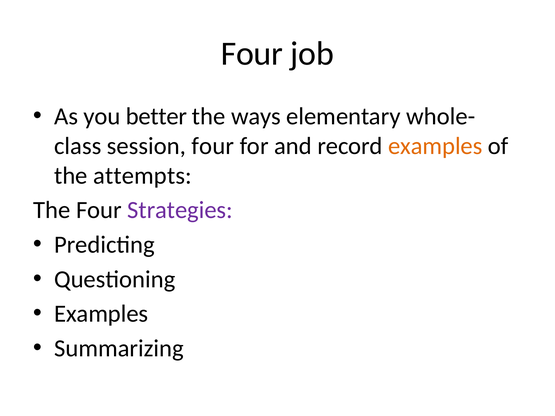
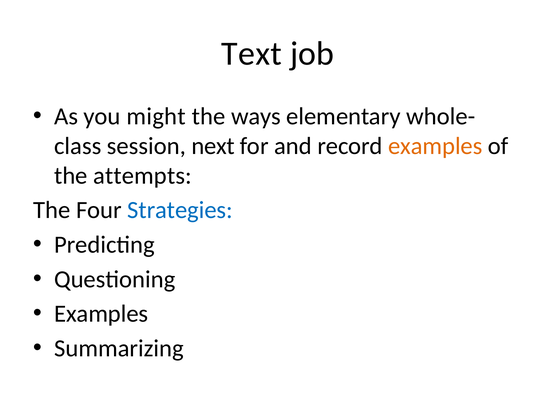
Four: Four -> Text (252, 54)
better: better -> might (156, 116)
session four: four -> next (213, 146)
Strategies colour: purple -> blue (180, 210)
